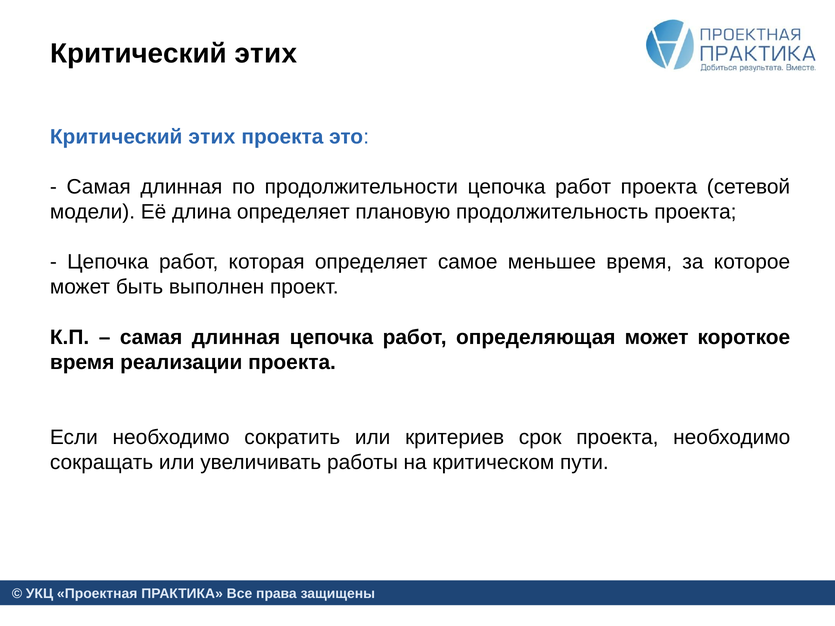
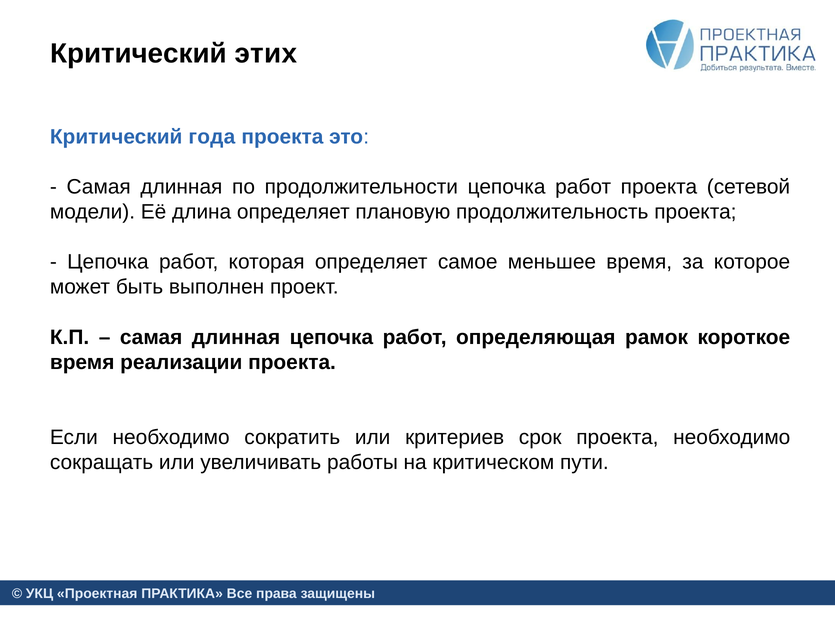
этих: этих -> года (212, 137)
определяющая может: может -> рамок (656, 337)
